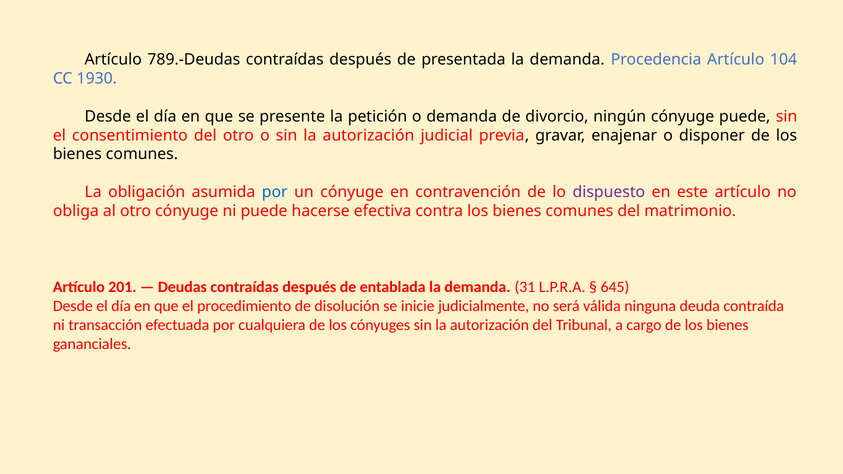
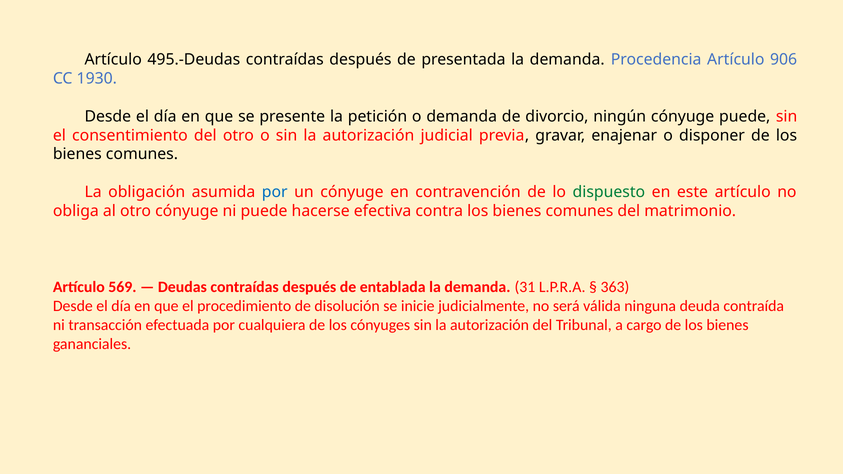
789.-Deudas: 789.-Deudas -> 495.-Deudas (194, 60)
104: 104 -> 906 (784, 60)
dispuesto colour: purple -> green (609, 192)
201: 201 -> 569 (122, 287)
645: 645 -> 363 (615, 287)
